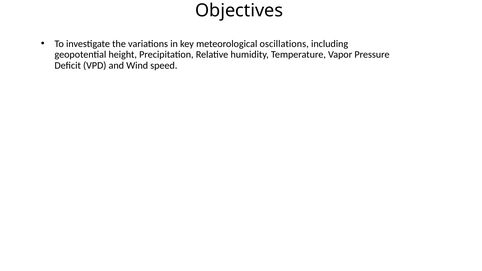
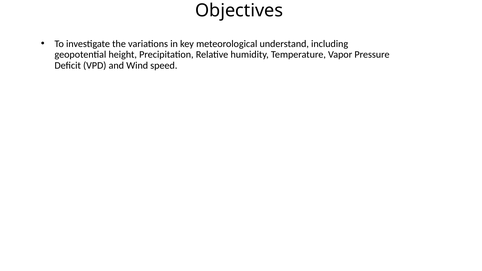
oscillations: oscillations -> understand (284, 44)
